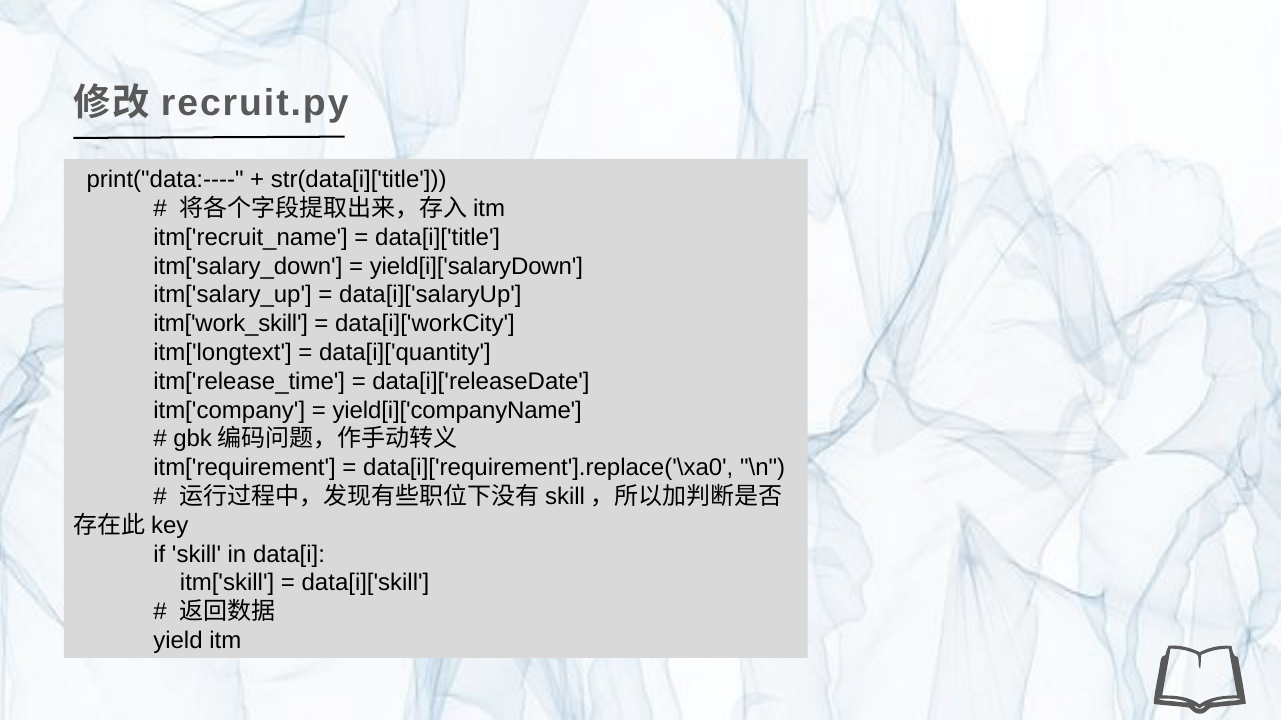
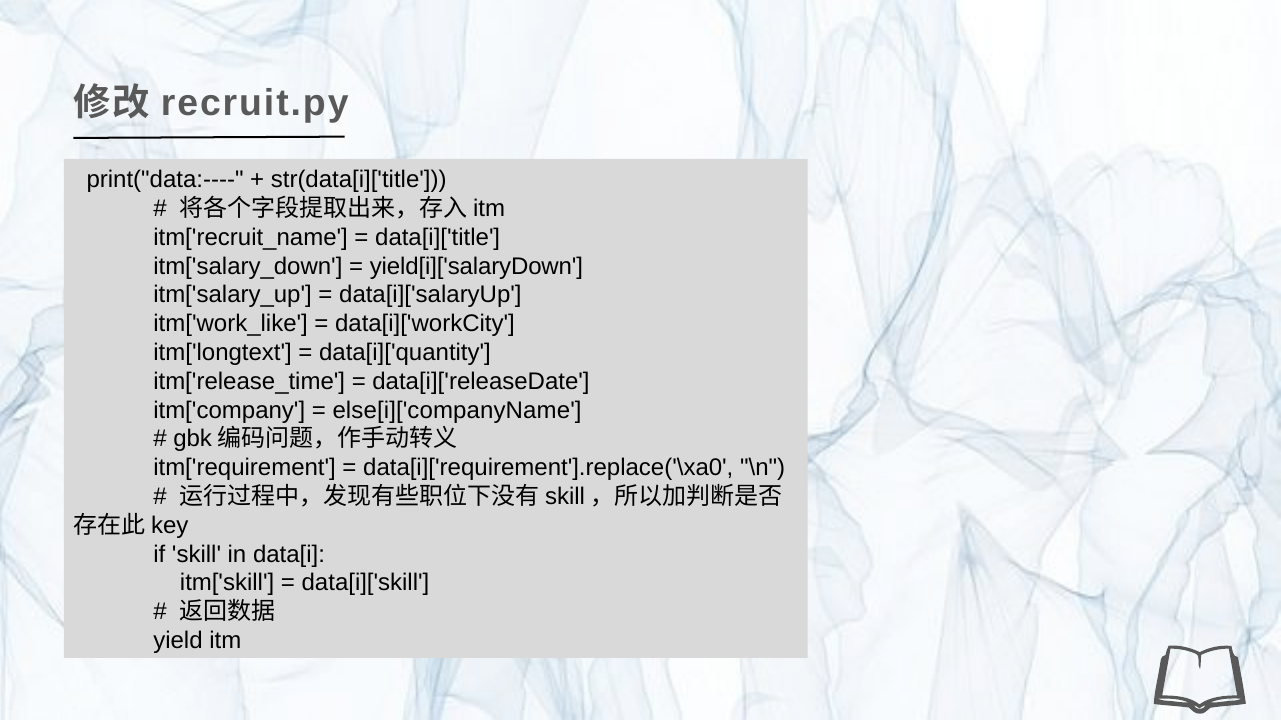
itm['work_skill: itm['work_skill -> itm['work_like (231, 324)
yield[i]['companyName: yield[i]['companyName -> else[i]['companyName (457, 410)
